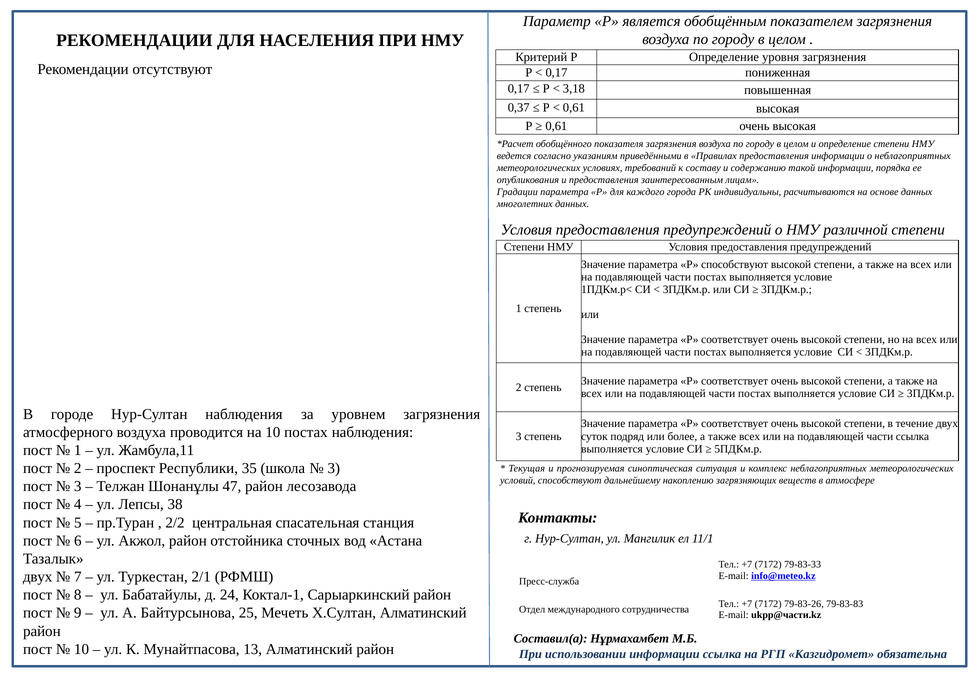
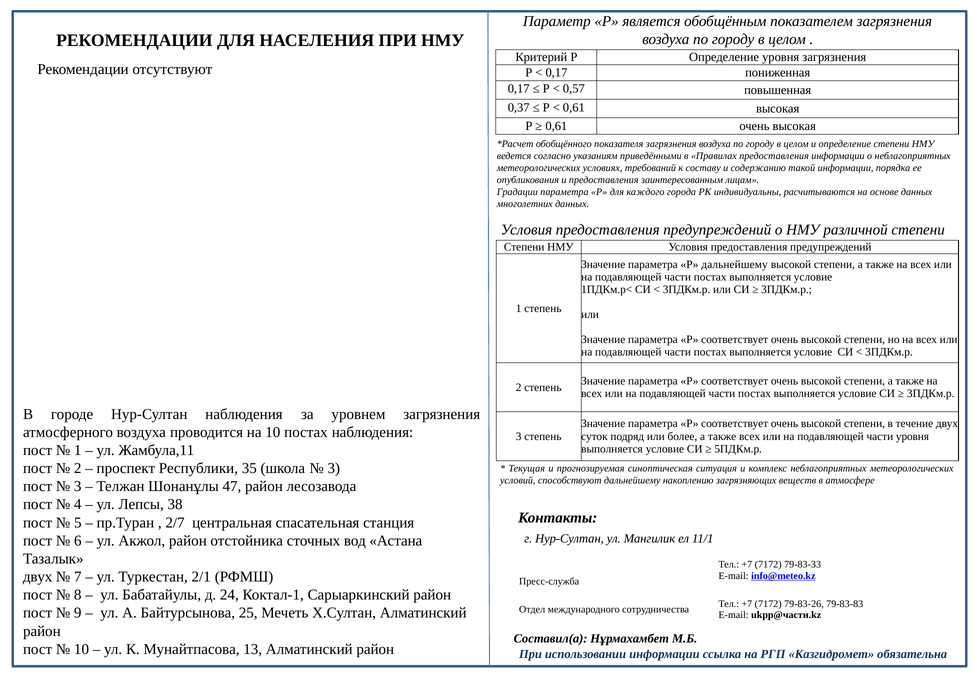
3,18: 3,18 -> 0,57 (574, 89)
Р способствуют: способствуют -> дальнейшему (735, 264)
части ссылка: ссылка -> уровня (912, 436)
2/2: 2/2 -> 2/7 (175, 522)
